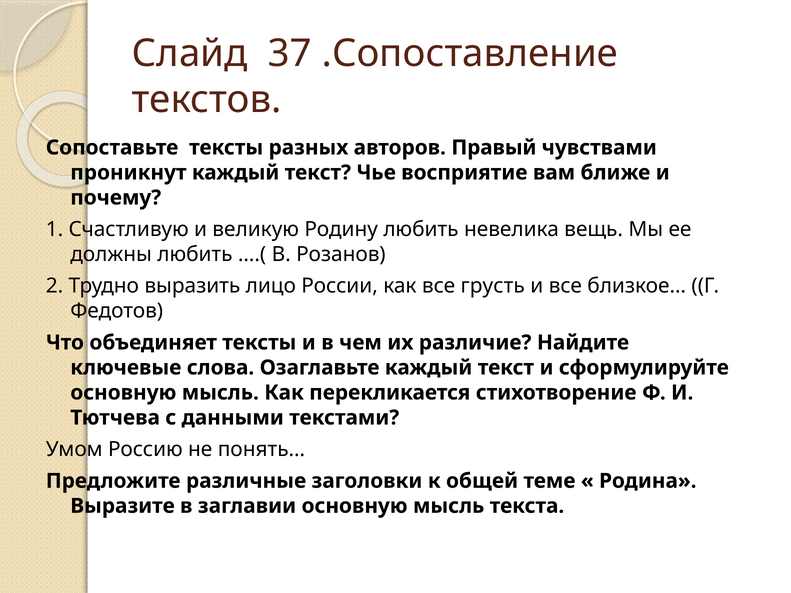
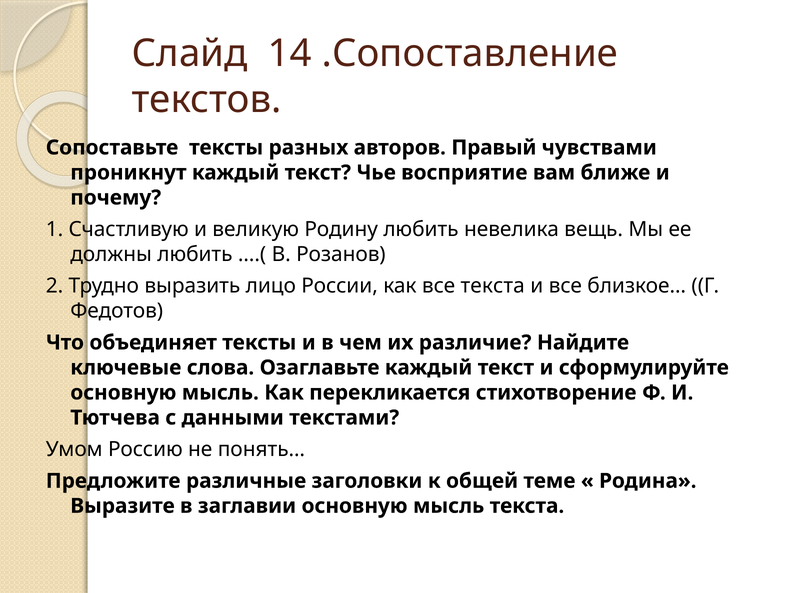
37: 37 -> 14 (290, 53)
все грусть: грусть -> текста (493, 286)
